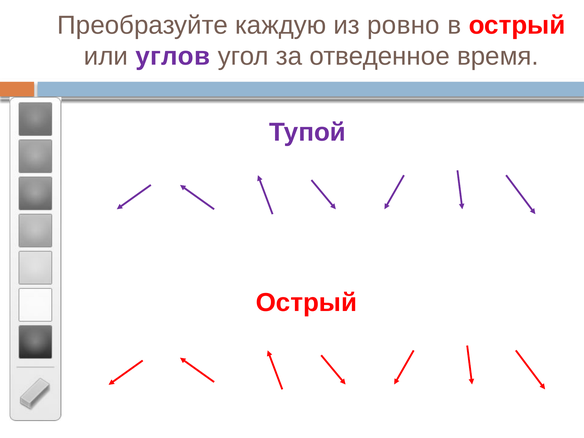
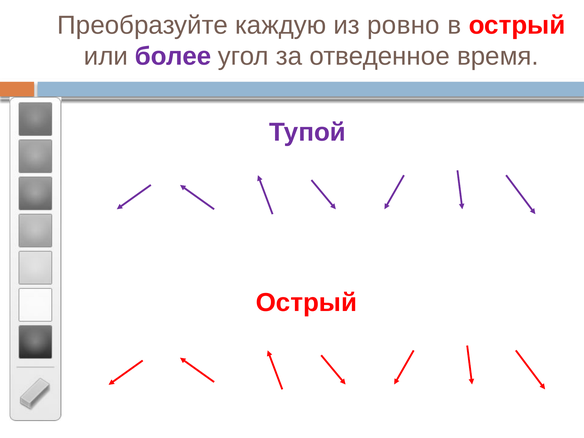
углов: углов -> более (173, 56)
